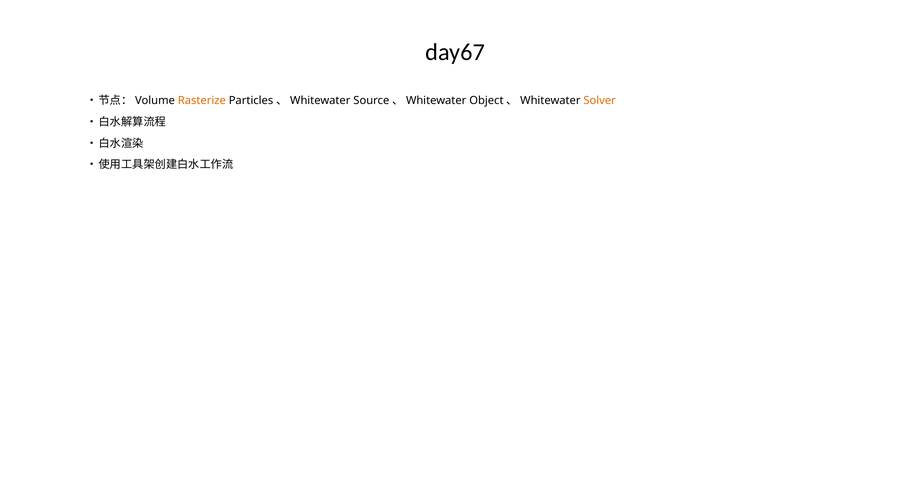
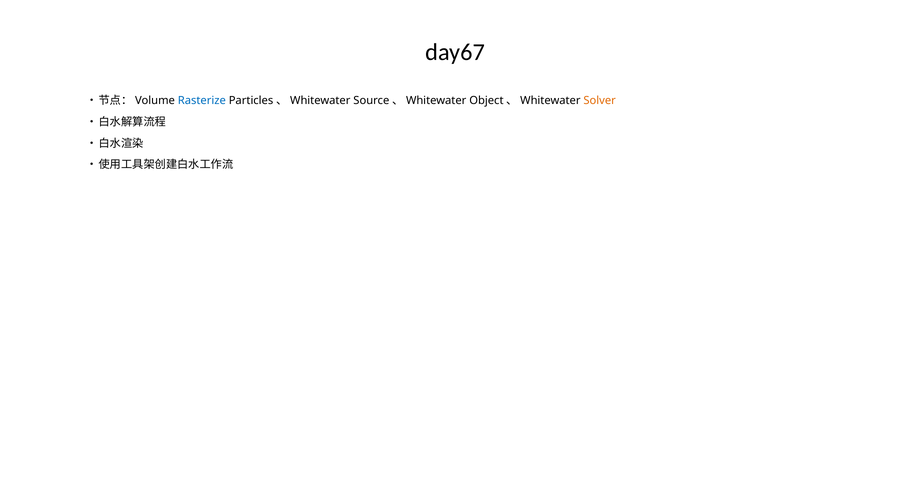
Rasterize colour: orange -> blue (202, 101)
